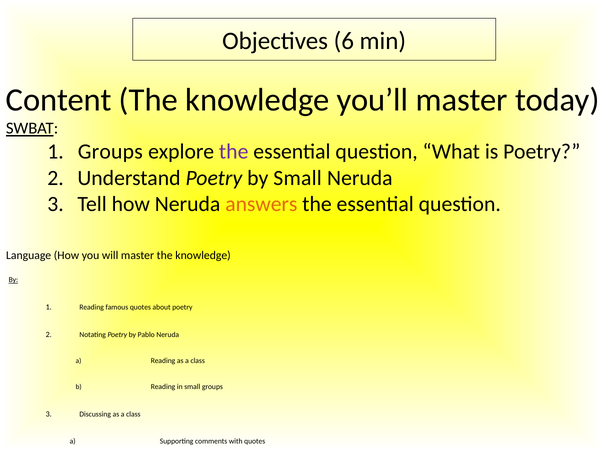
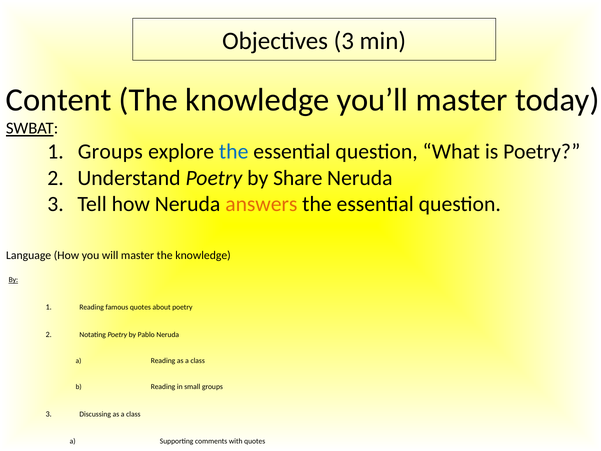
Objectives 6: 6 -> 3 (344, 41)
the colour: purple -> blue (234, 152)
by Small: Small -> Share (298, 178)
